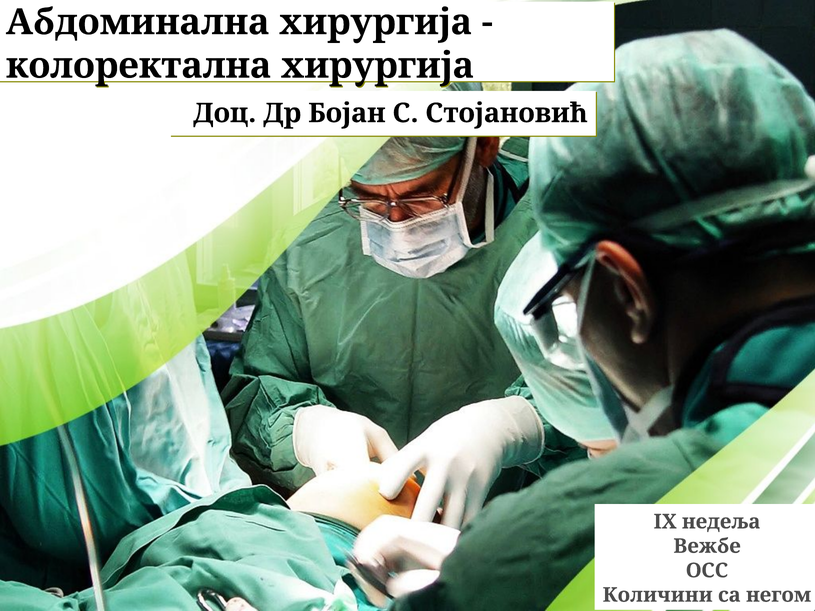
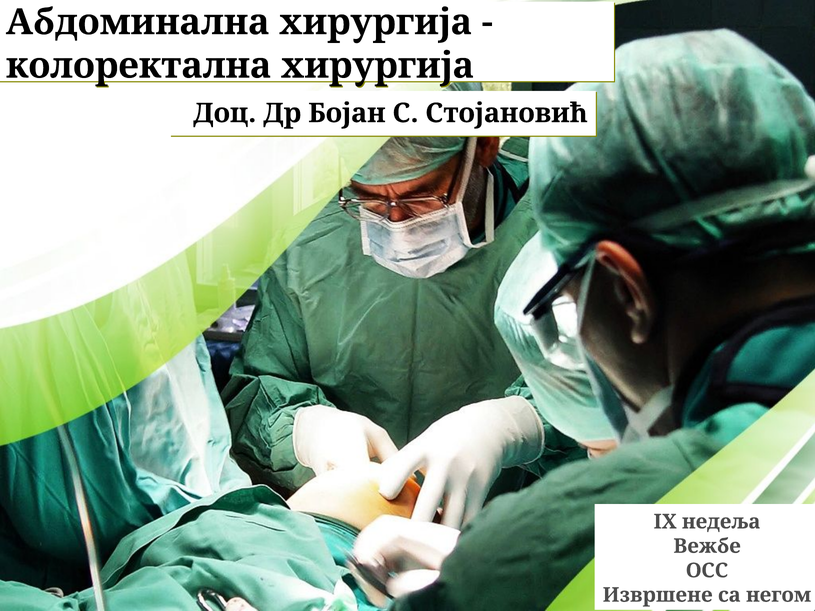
Количини: Количини -> Извршене (658, 595)
